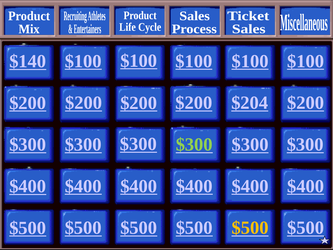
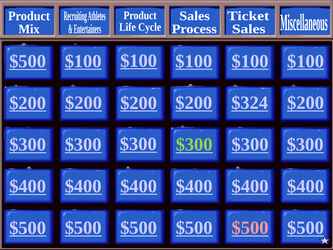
$140: $140 -> $500 (28, 61)
$204: $204 -> $324 (250, 103)
$500 colour: yellow -> pink (250, 228)
